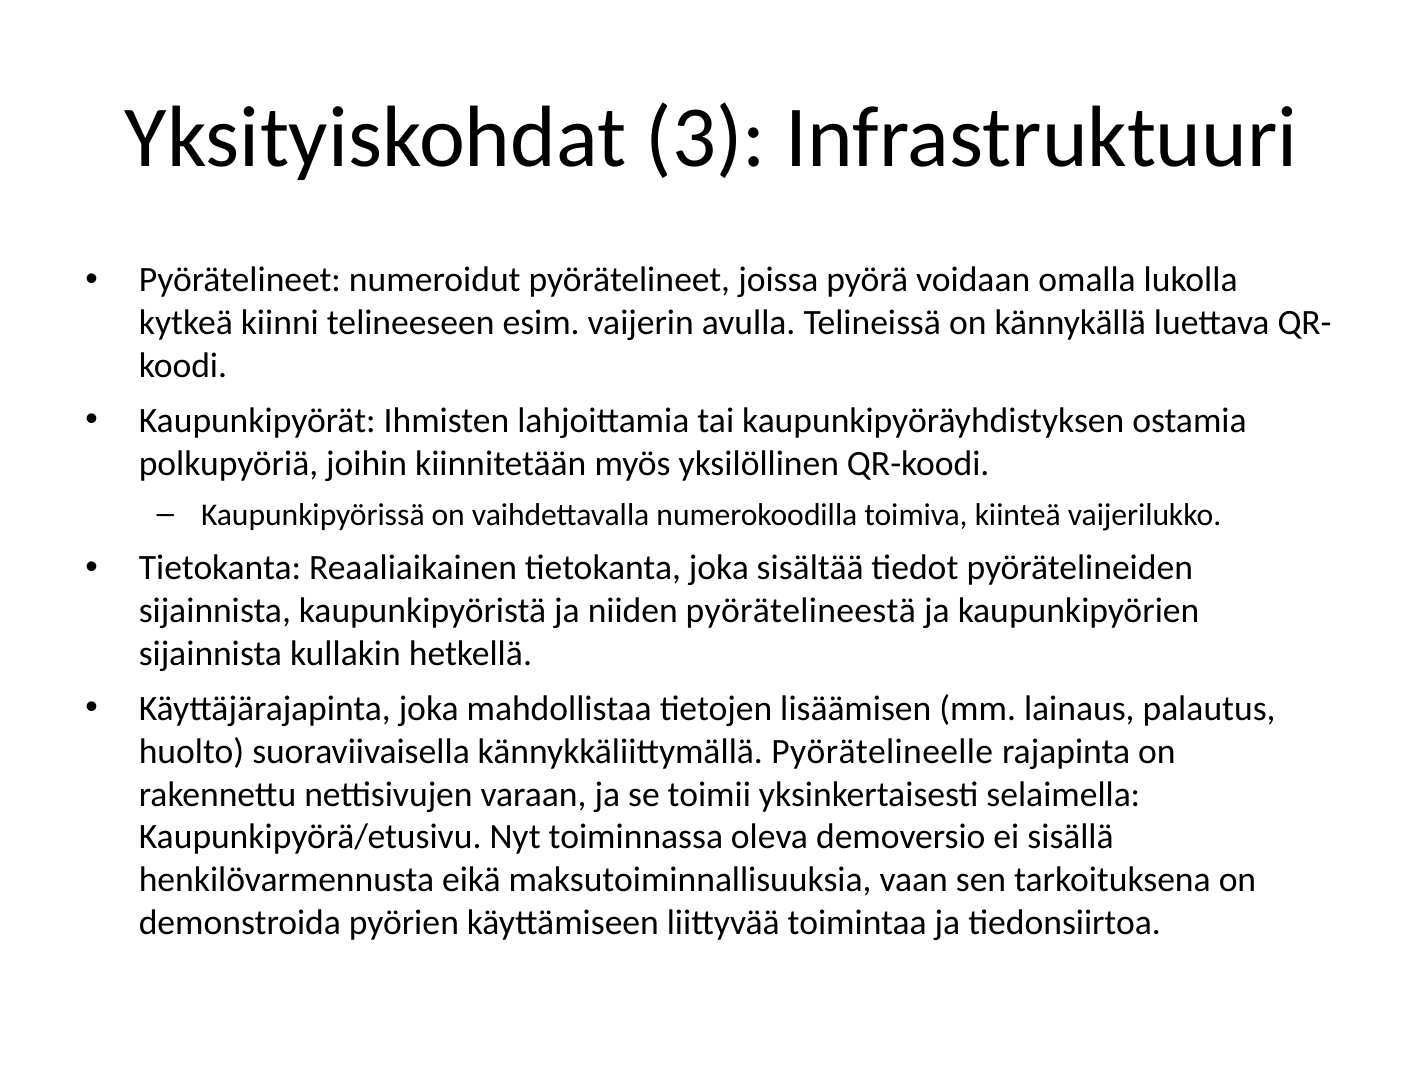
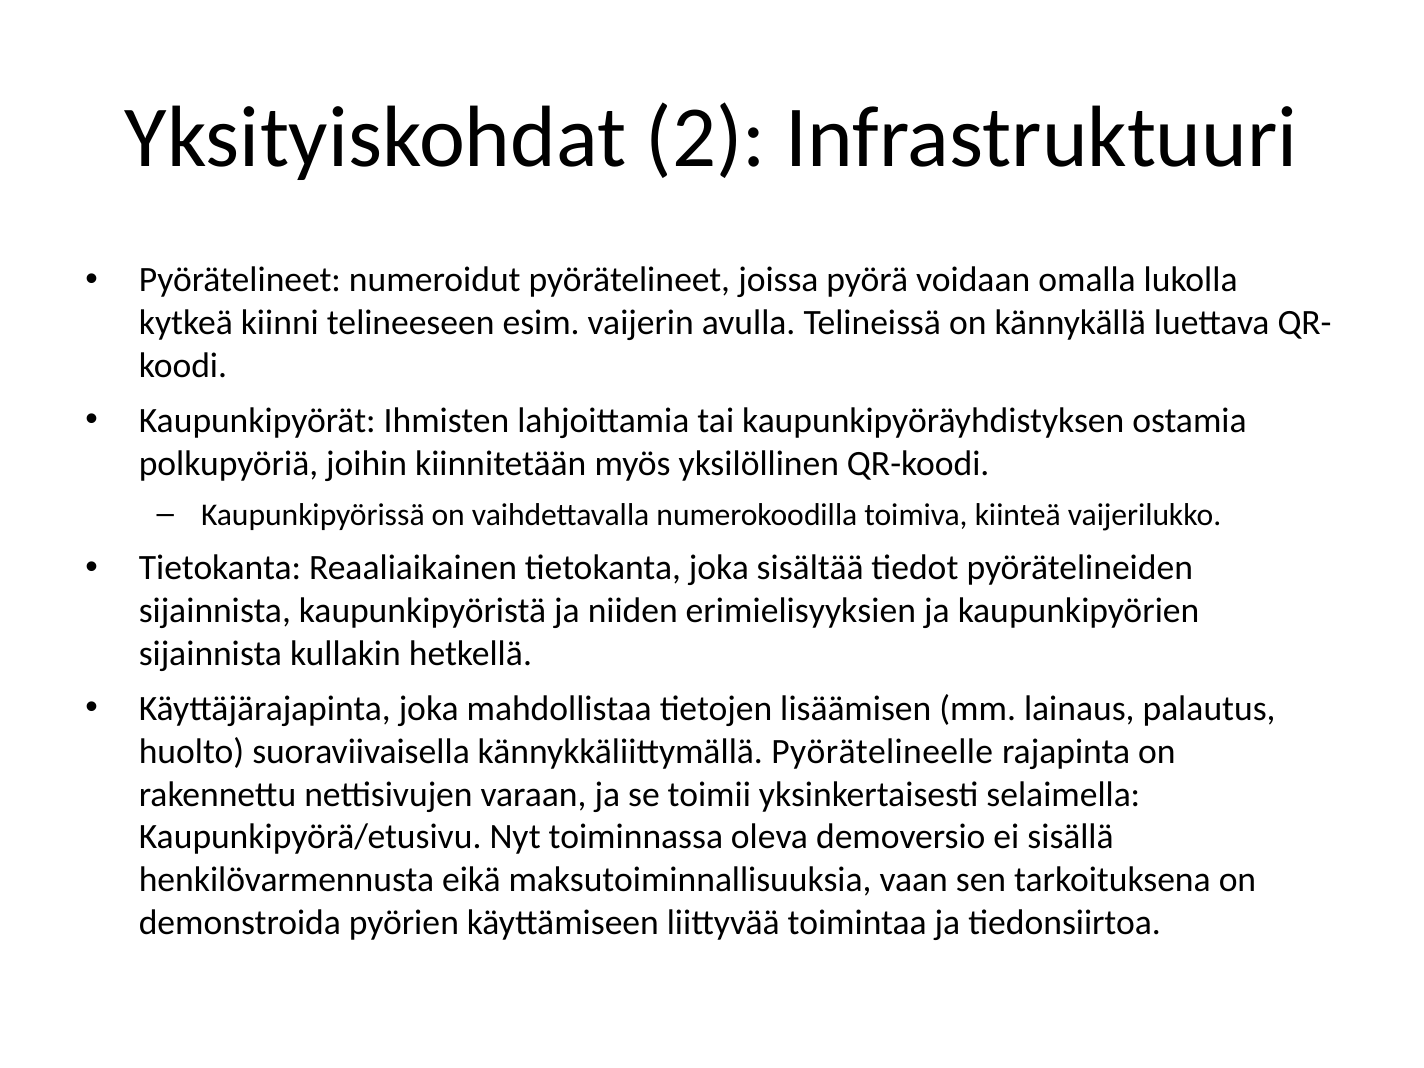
3: 3 -> 2 (706, 138)
pyörätelineestä: pyörätelineestä -> erimielisyyksien (801, 611)
